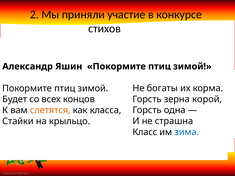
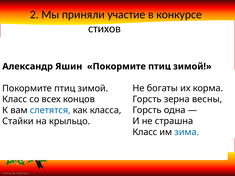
корой: корой -> весны (207, 99)
Будет: Будет -> Класс (15, 99)
слетятся colour: orange -> blue (50, 110)
